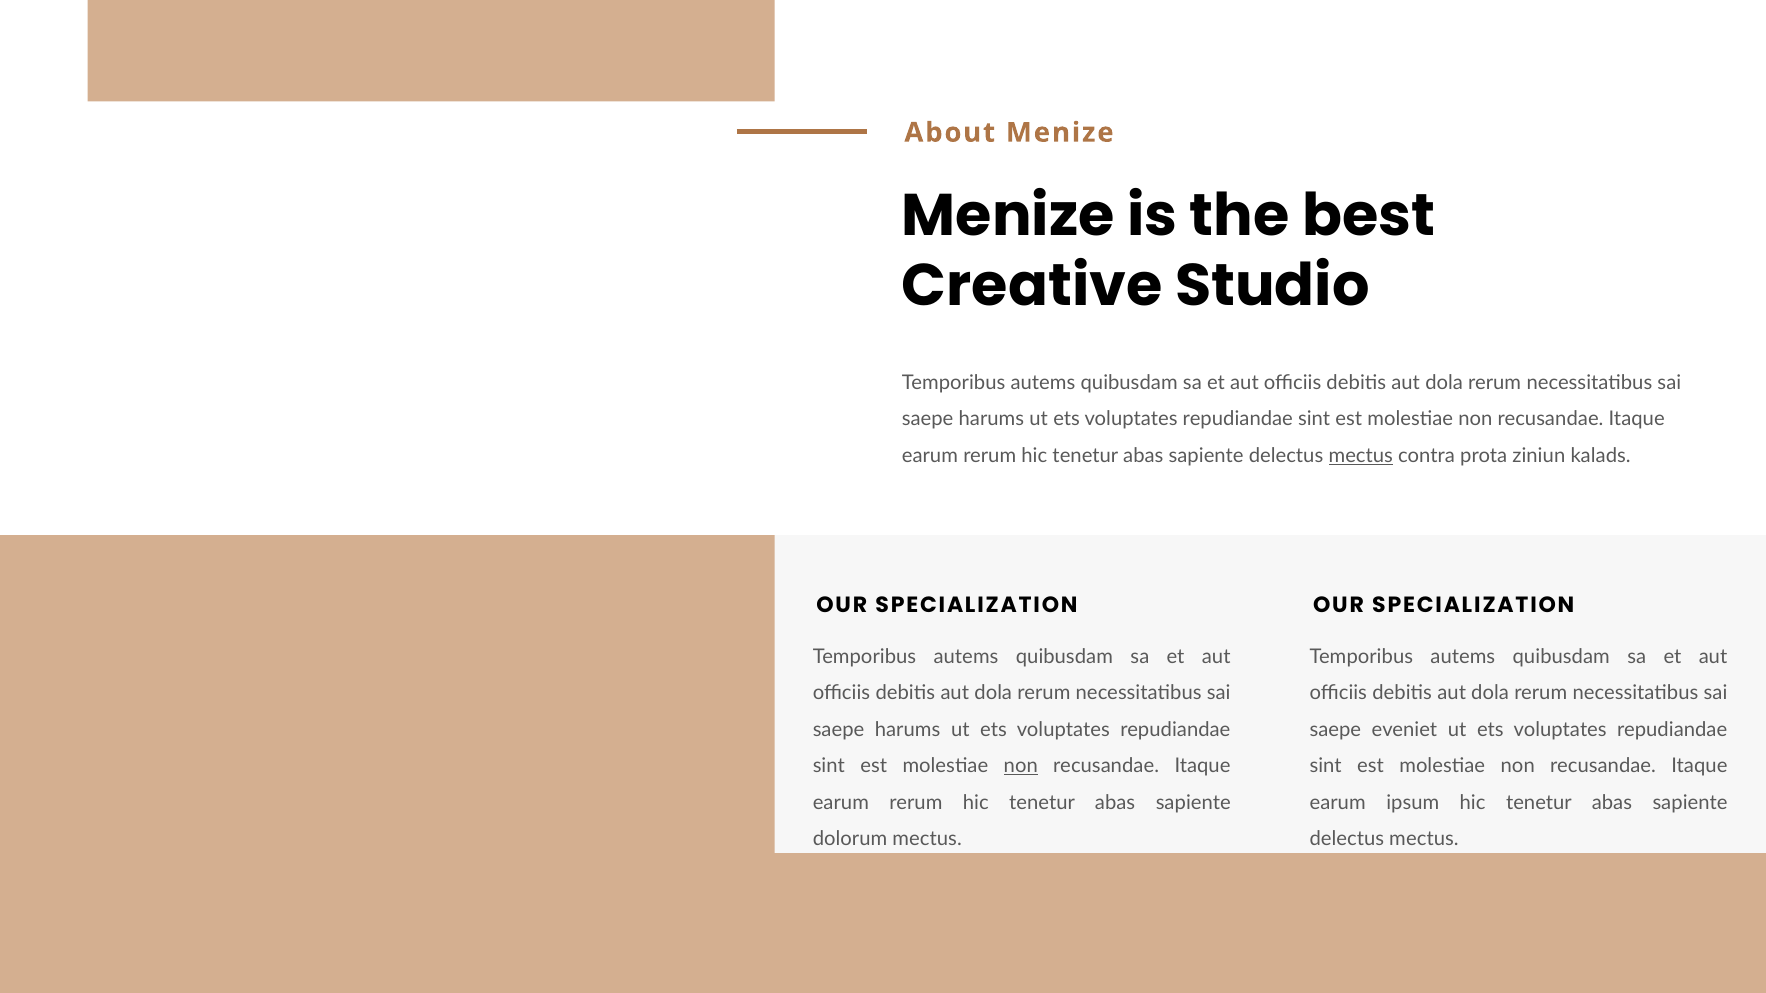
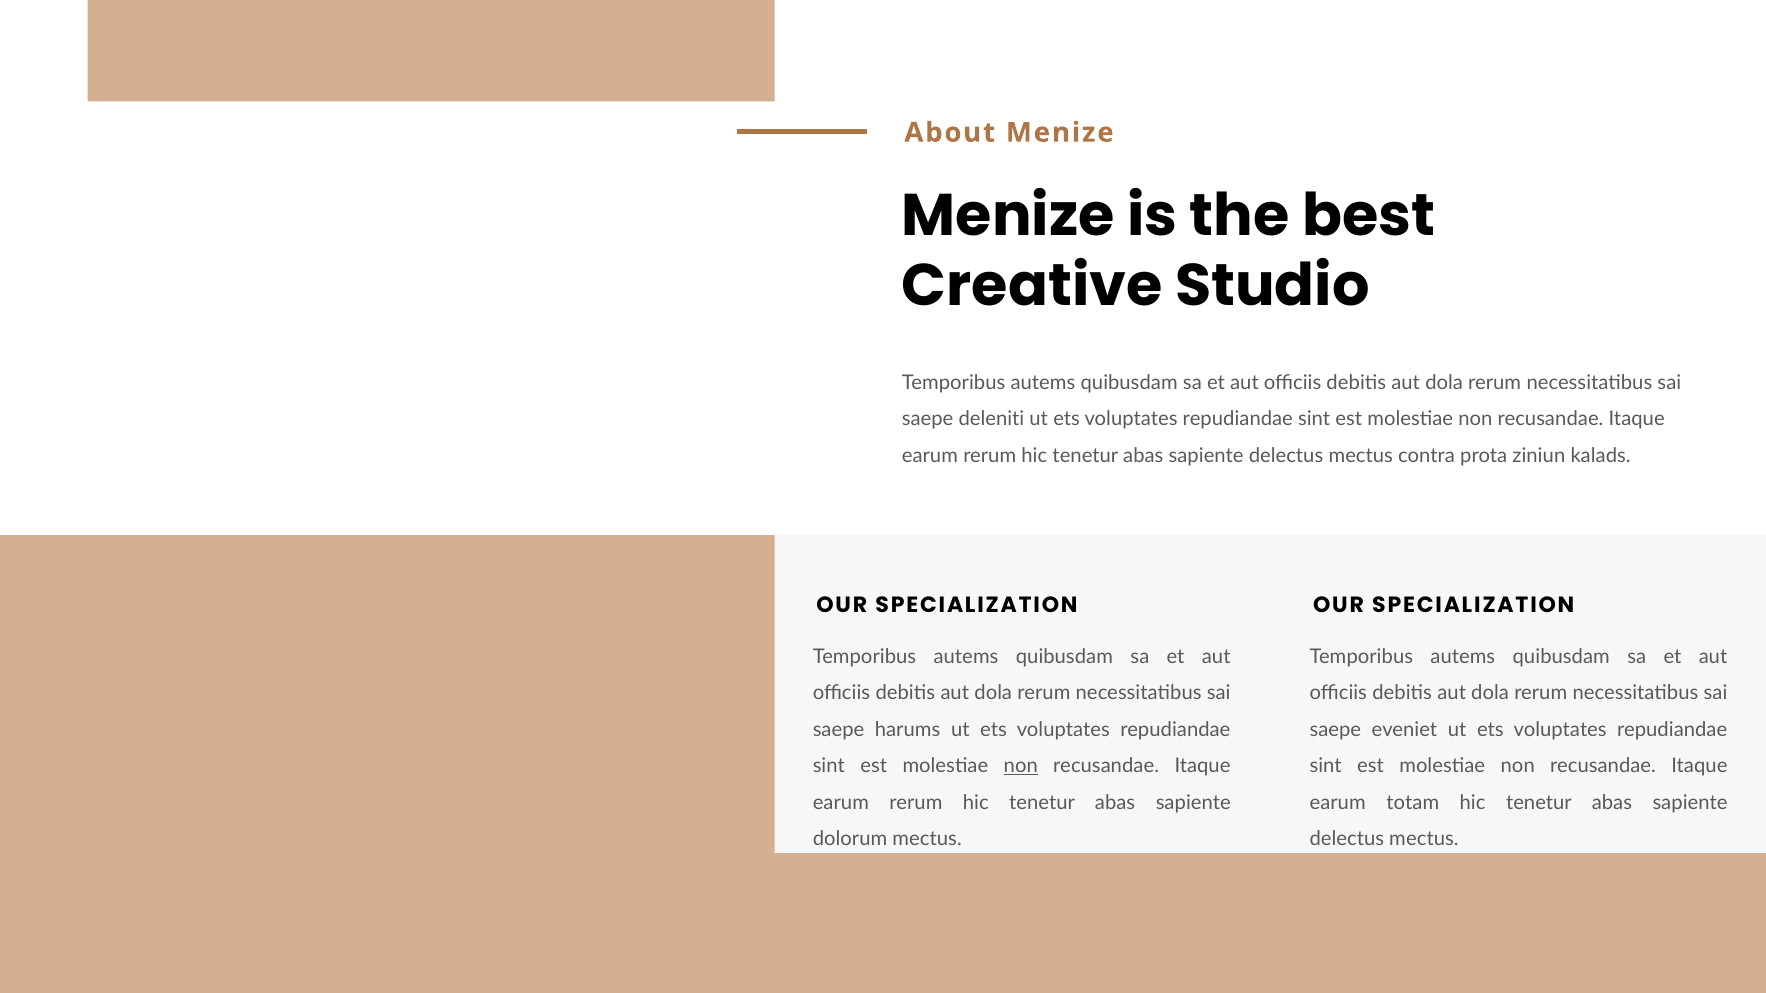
harums: harums -> deleniti (991, 419)
mectus underline: present -> none (1361, 456)
ipsum: ipsum -> totam (1413, 803)
